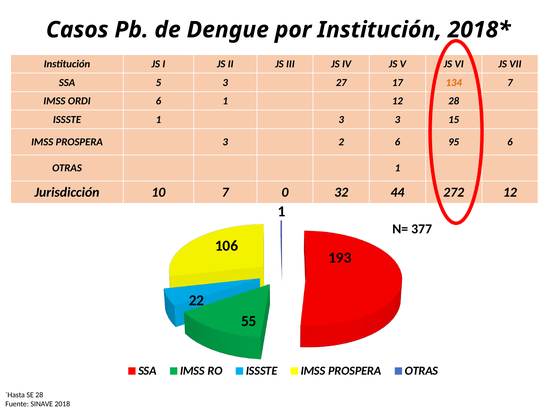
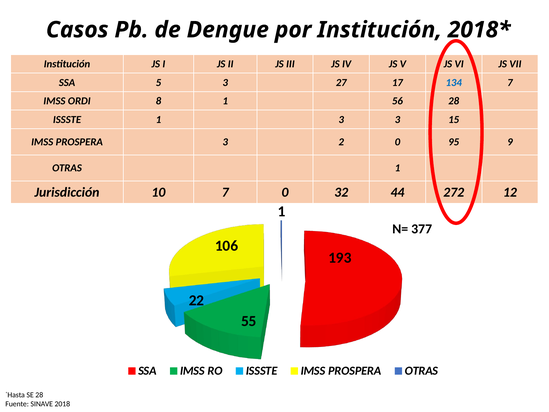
134 colour: orange -> blue (454, 82)
ORDI 6: 6 -> 8 (158, 101)
1 12: 12 -> 56 (397, 101)
2 6: 6 -> 0 (397, 142)
95 6: 6 -> 9 (510, 142)
